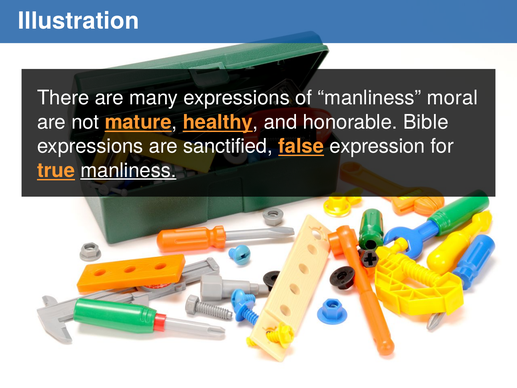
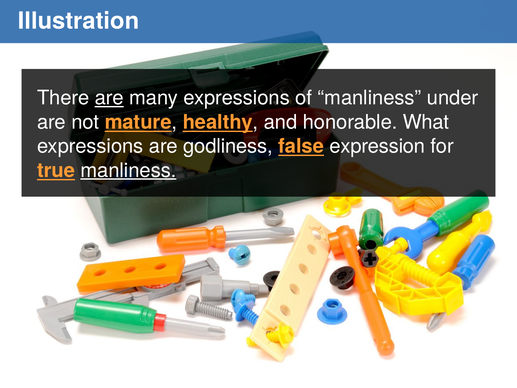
are underline: none -> present (109, 98)
moral: moral -> under (453, 98)
Bible: Bible -> What (426, 122)
sanctified: sanctified -> godliness (228, 146)
